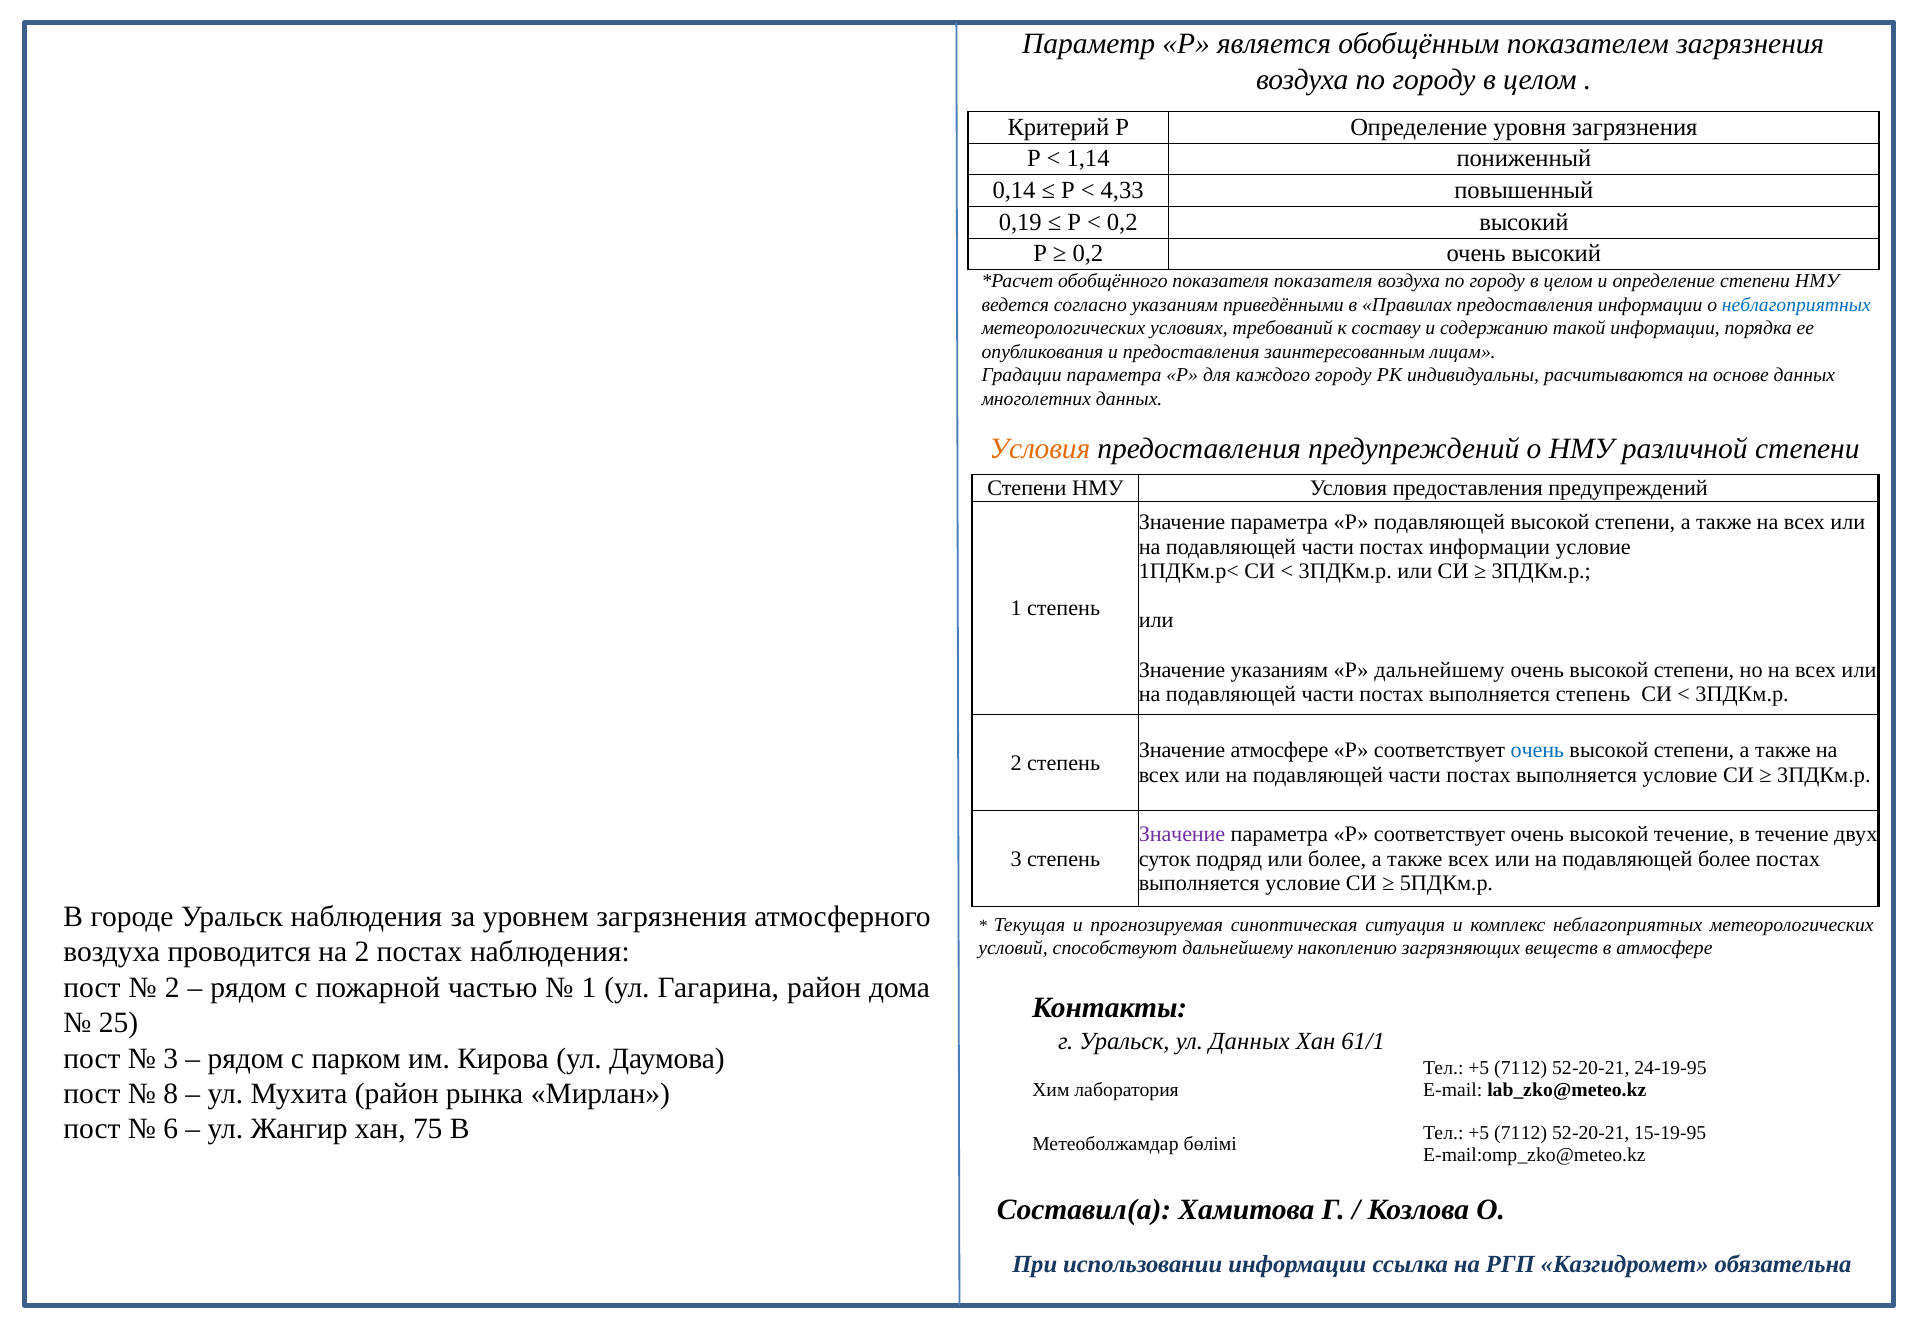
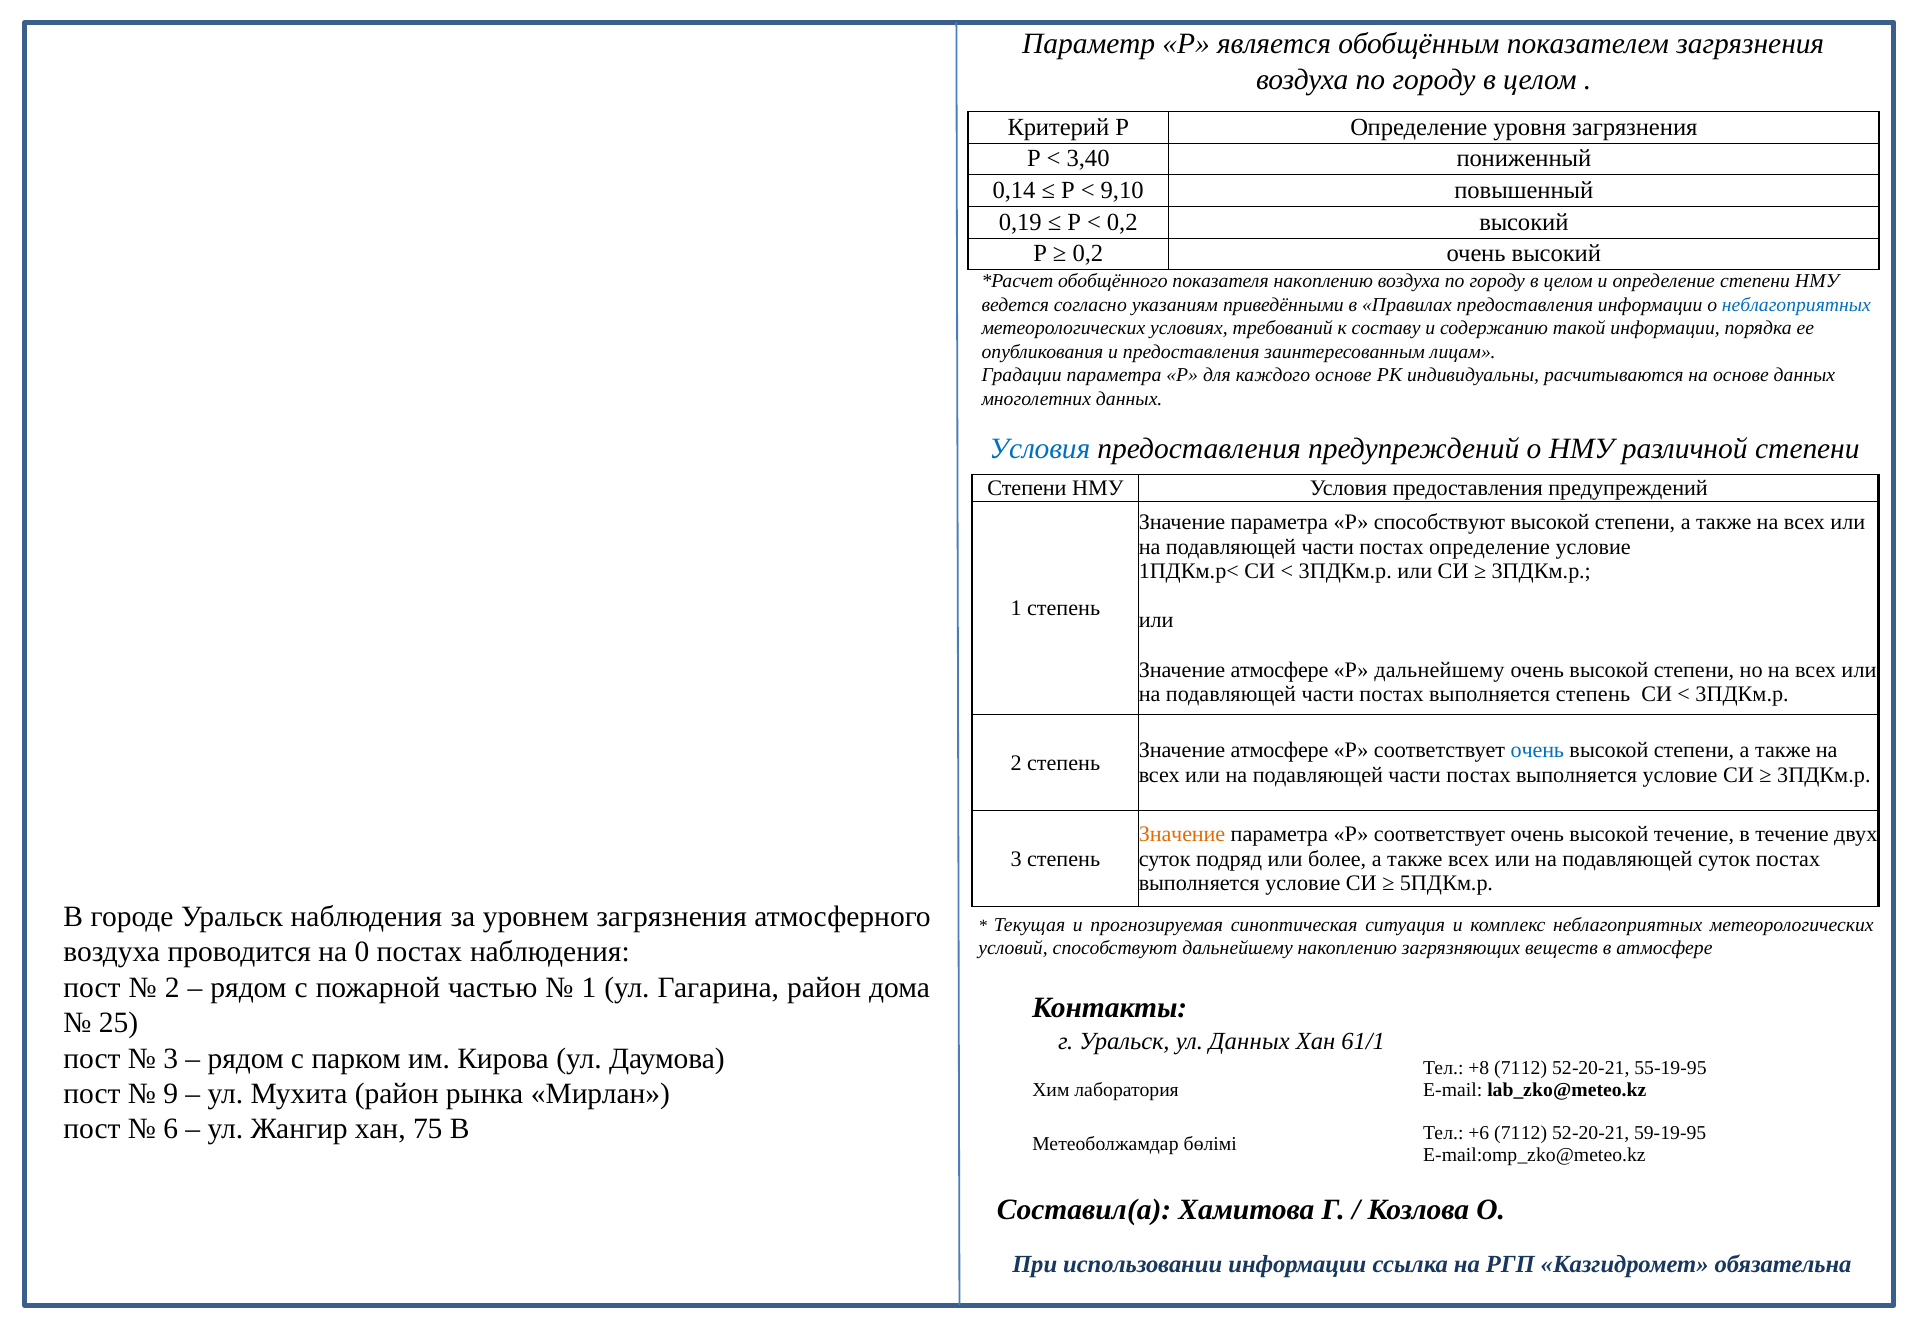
1,14: 1,14 -> 3,40 (1088, 159)
4,33: 4,33 -> 9,10 (1122, 190)
показателя показателя: показателя -> накоплению (1323, 281)
каждого городу: городу -> основе (1343, 376)
Условия colour: orange -> blue (1040, 449)
Р подавляющей: подавляющей -> способствуют (1440, 523)
постах информации: информации -> определение (1490, 547)
указаниям: указаниям -> атмосфере (1279, 670)
Значение colour: purple -> orange (1182, 835)
подавляющей более: более -> суток (1724, 859)
на 2: 2 -> 0 (362, 953)
+5: +5 -> +8 (1479, 1069)
24-19-95: 24-19-95 -> 55-19-95 (1670, 1069)
8: 8 -> 9 (171, 1094)
+5: +5 -> +6 (1479, 1134)
15-19-95: 15-19-95 -> 59-19-95 (1670, 1134)
